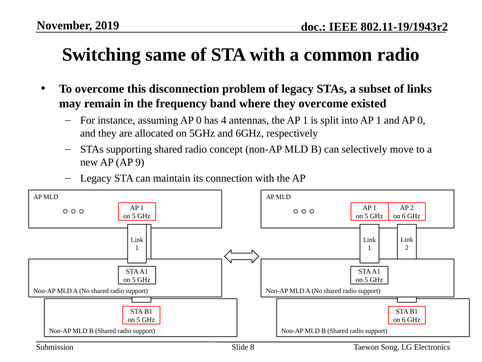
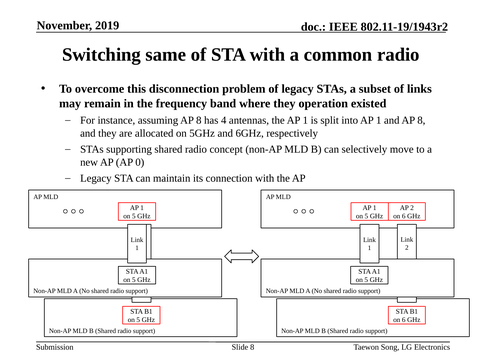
they overcome: overcome -> operation (323, 103)
assuming AP 0: 0 -> 8 (199, 120)
and AP 0: 0 -> 8 (421, 120)
9: 9 -> 0 (140, 162)
